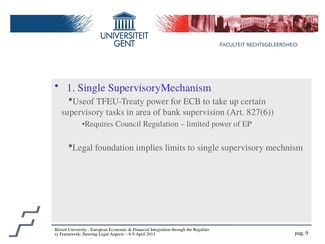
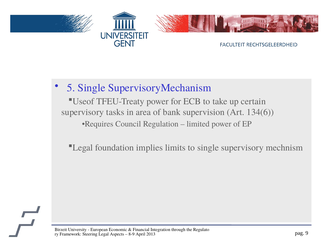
1: 1 -> 5 (71, 88)
827(6: 827(6 -> 134(6 (260, 112)
